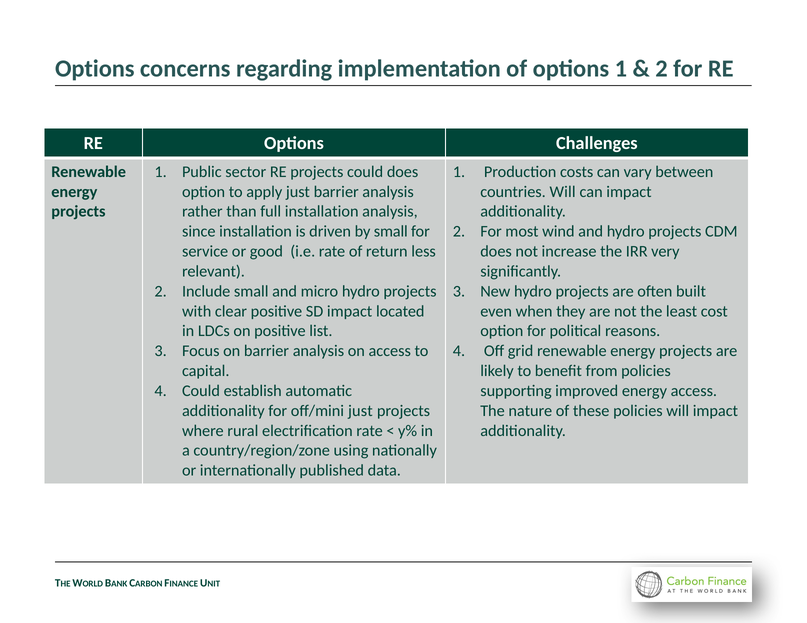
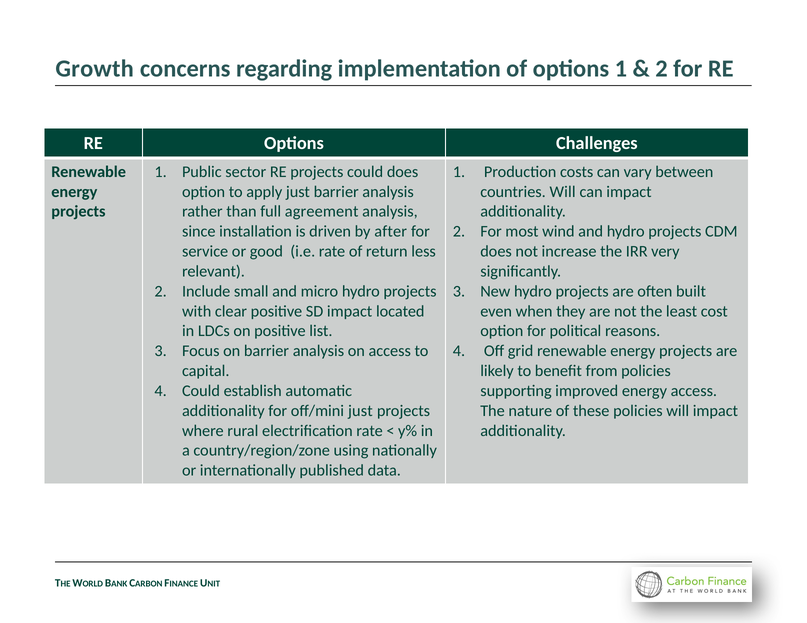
Options: Options -> Growth (95, 69)
full installation: installation -> agreement (322, 212)
by small: small -> after (391, 232)
